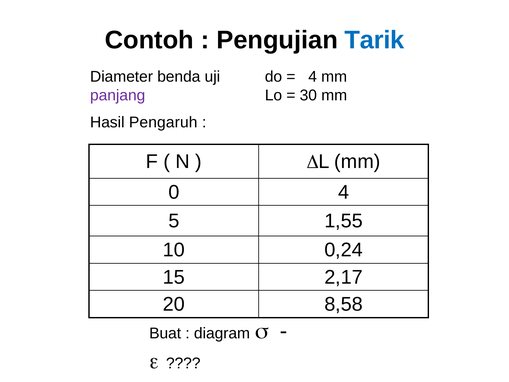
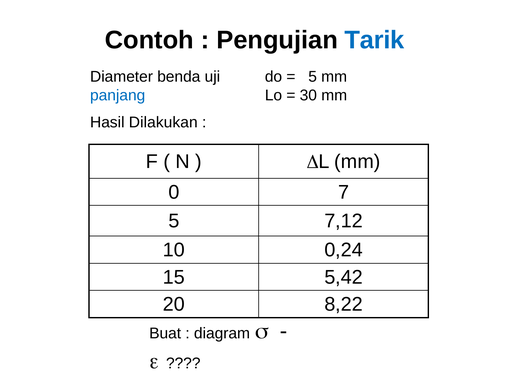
4: 4 -> 5 (313, 77)
panjang colour: purple -> blue (118, 95)
Pengaruh: Pengaruh -> Dilakukan (163, 122)
0 4: 4 -> 7 (344, 192)
1,55: 1,55 -> 7,12 (344, 221)
2,17: 2,17 -> 5,42 (344, 277)
8,58: 8,58 -> 8,22 (344, 304)
